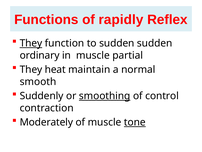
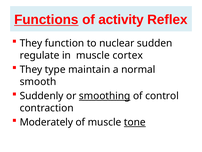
Functions underline: none -> present (46, 20)
rapidly: rapidly -> activity (121, 20)
They underline: present -> none (31, 43)
to sudden: sudden -> nuclear (117, 43)
ordinary: ordinary -> regulate (40, 55)
partial: partial -> cortex (128, 55)
heat: heat -> type (55, 69)
